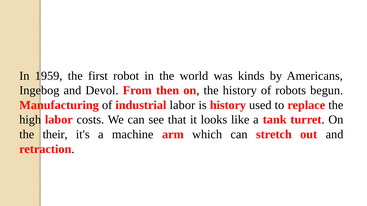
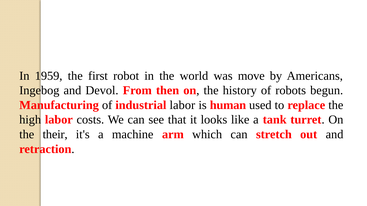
kinds: kinds -> move (251, 76)
is history: history -> human (228, 105)
